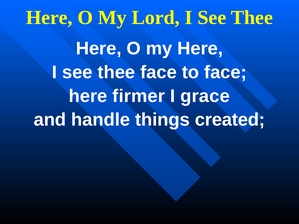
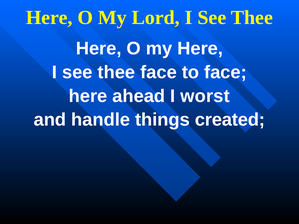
firmer: firmer -> ahead (139, 96)
grace: grace -> worst (205, 96)
